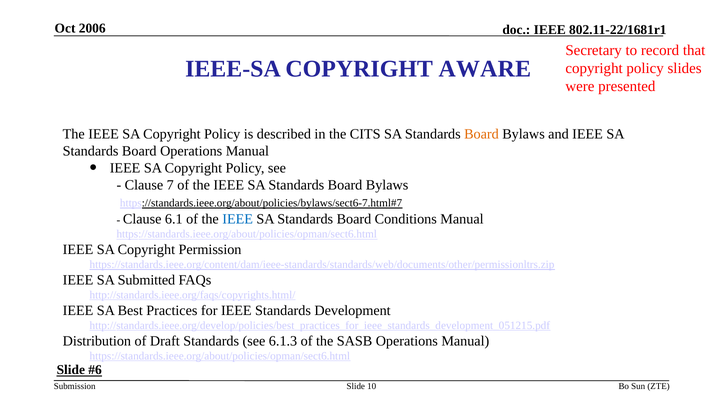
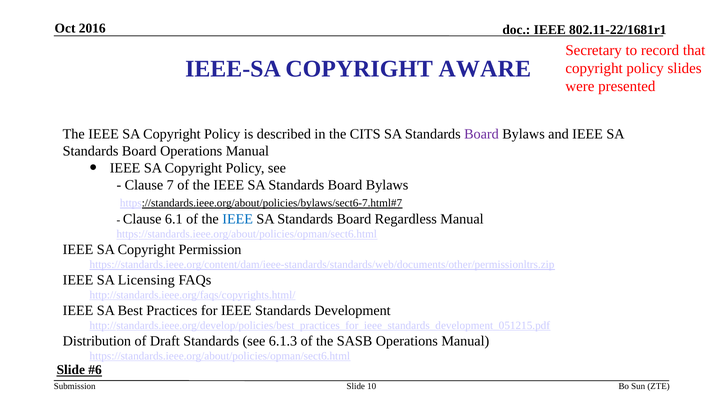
2006: 2006 -> 2016 (92, 29)
Board colour: orange -> purple (481, 134)
Conditions: Conditions -> Regardless (406, 219)
Submitted: Submitted -> Licensing (146, 280)
